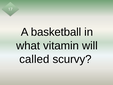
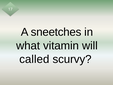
basketball: basketball -> sneetches (56, 32)
